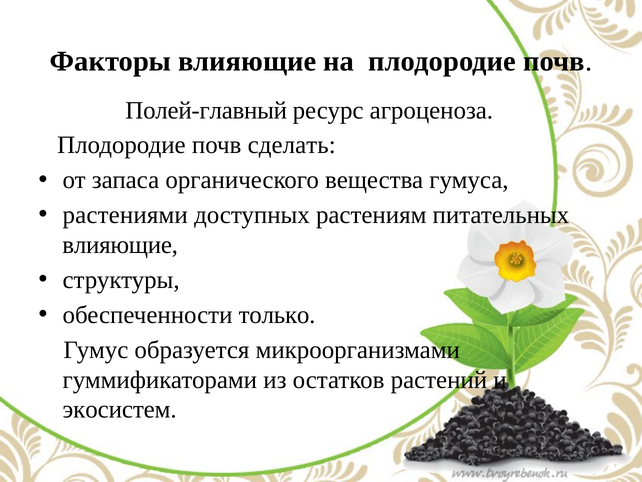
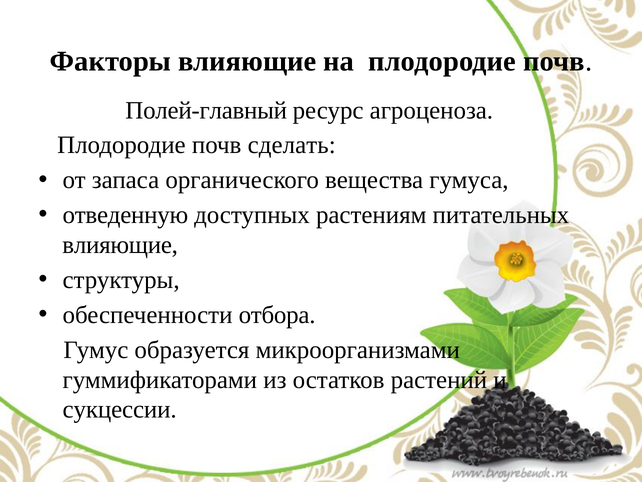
растениями: растениями -> отведенную (125, 215)
только: только -> отбора (277, 315)
экосистем: экосистем -> сукцессии (120, 409)
